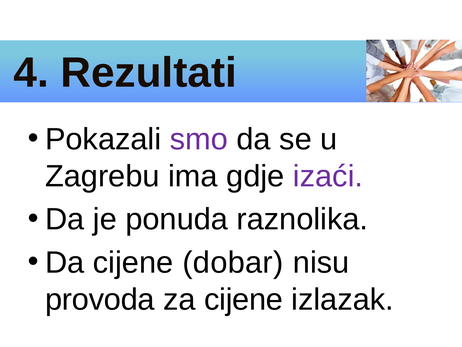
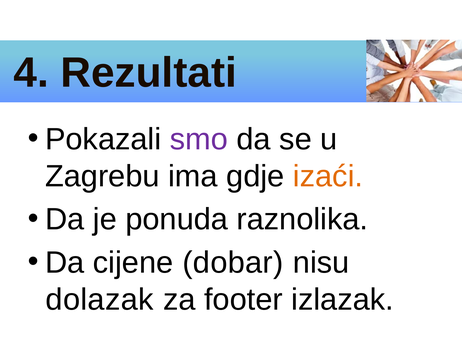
izaći colour: purple -> orange (328, 176)
provoda: provoda -> dolazak (100, 299)
za cijene: cijene -> footer (243, 299)
